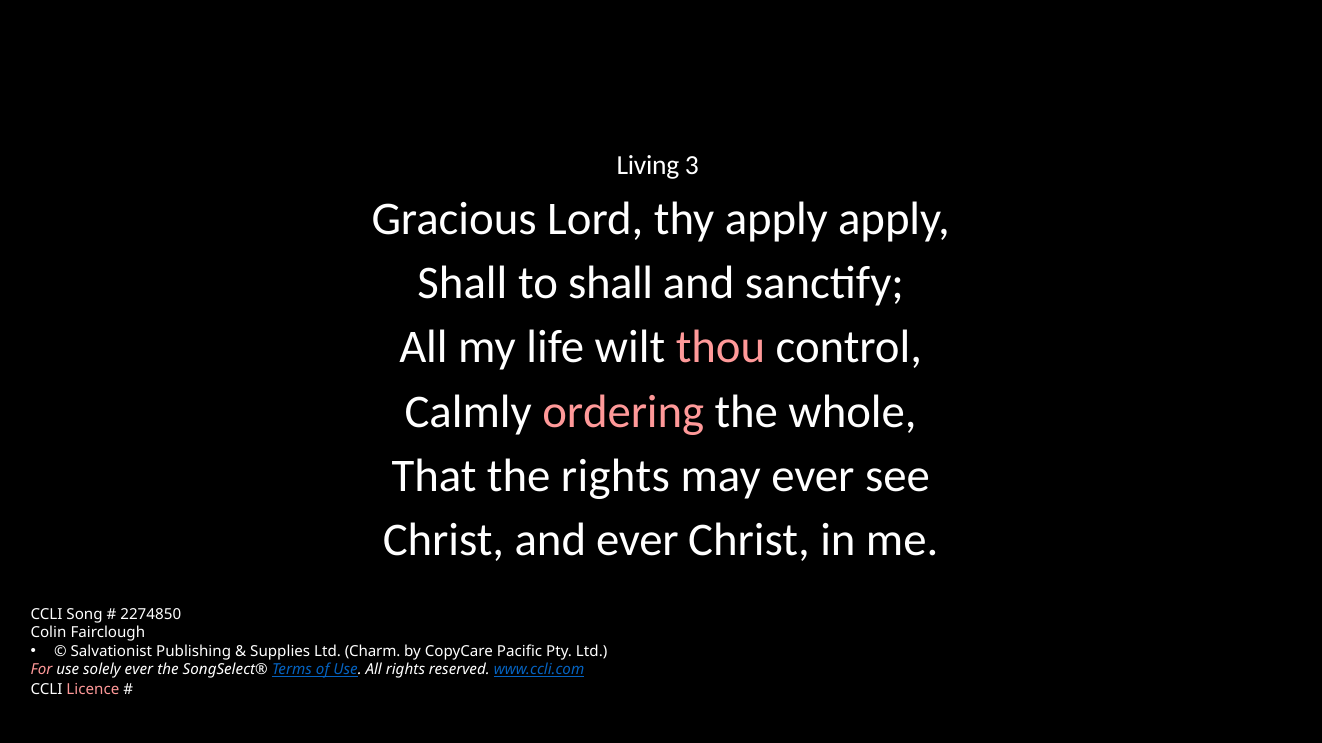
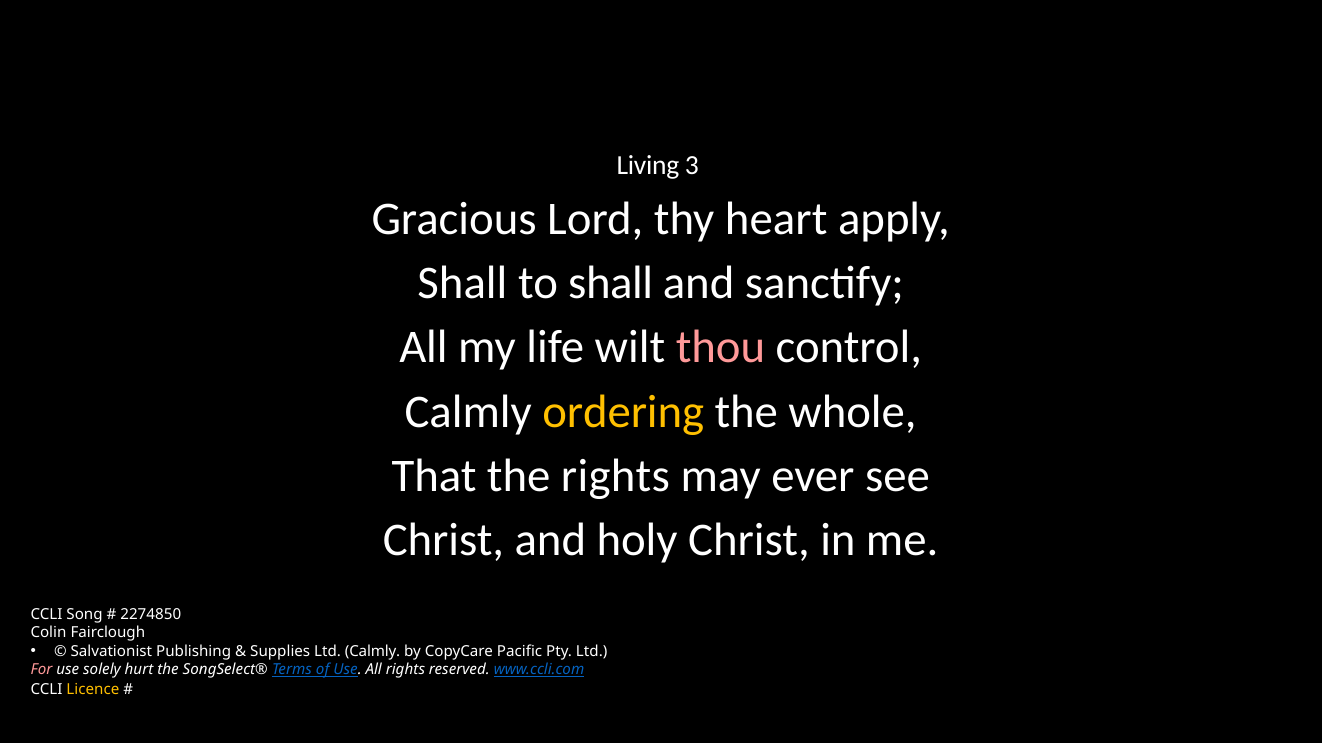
thy apply: apply -> heart (776, 219)
ordering colour: pink -> yellow (623, 412)
and ever: ever -> holy (637, 541)
Ltd Charm: Charm -> Calmly (373, 652)
solely ever: ever -> hurt (139, 670)
Licence colour: pink -> yellow (93, 690)
